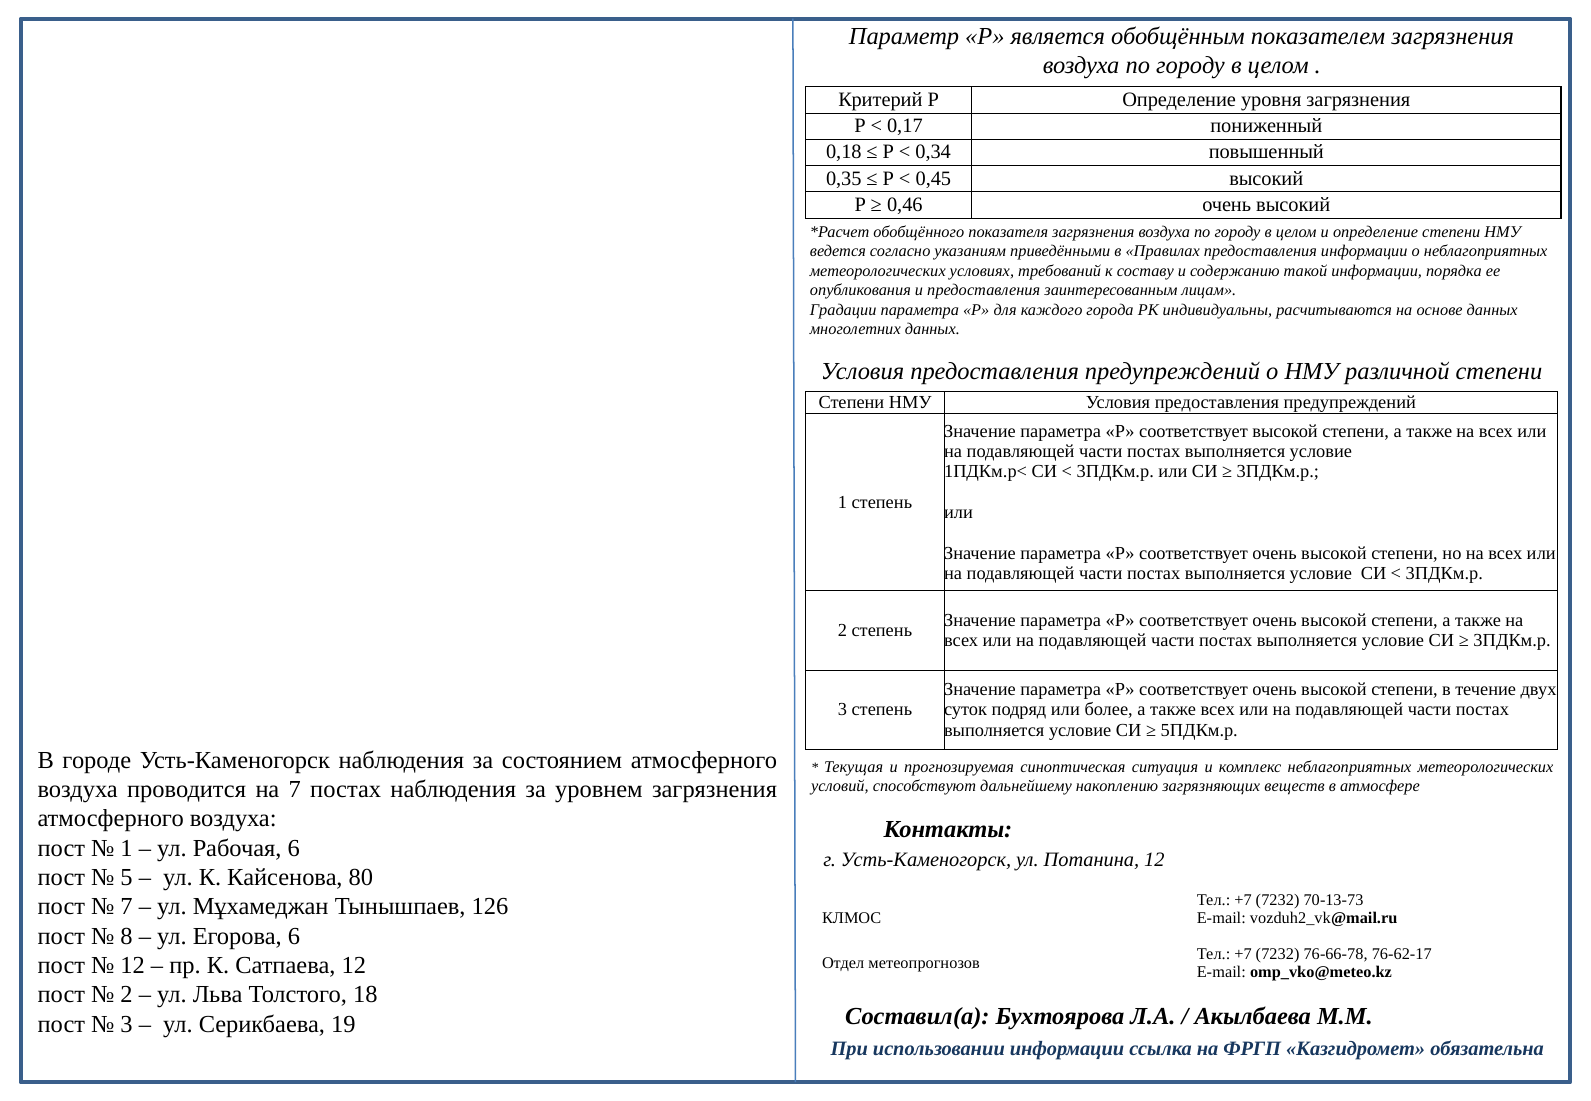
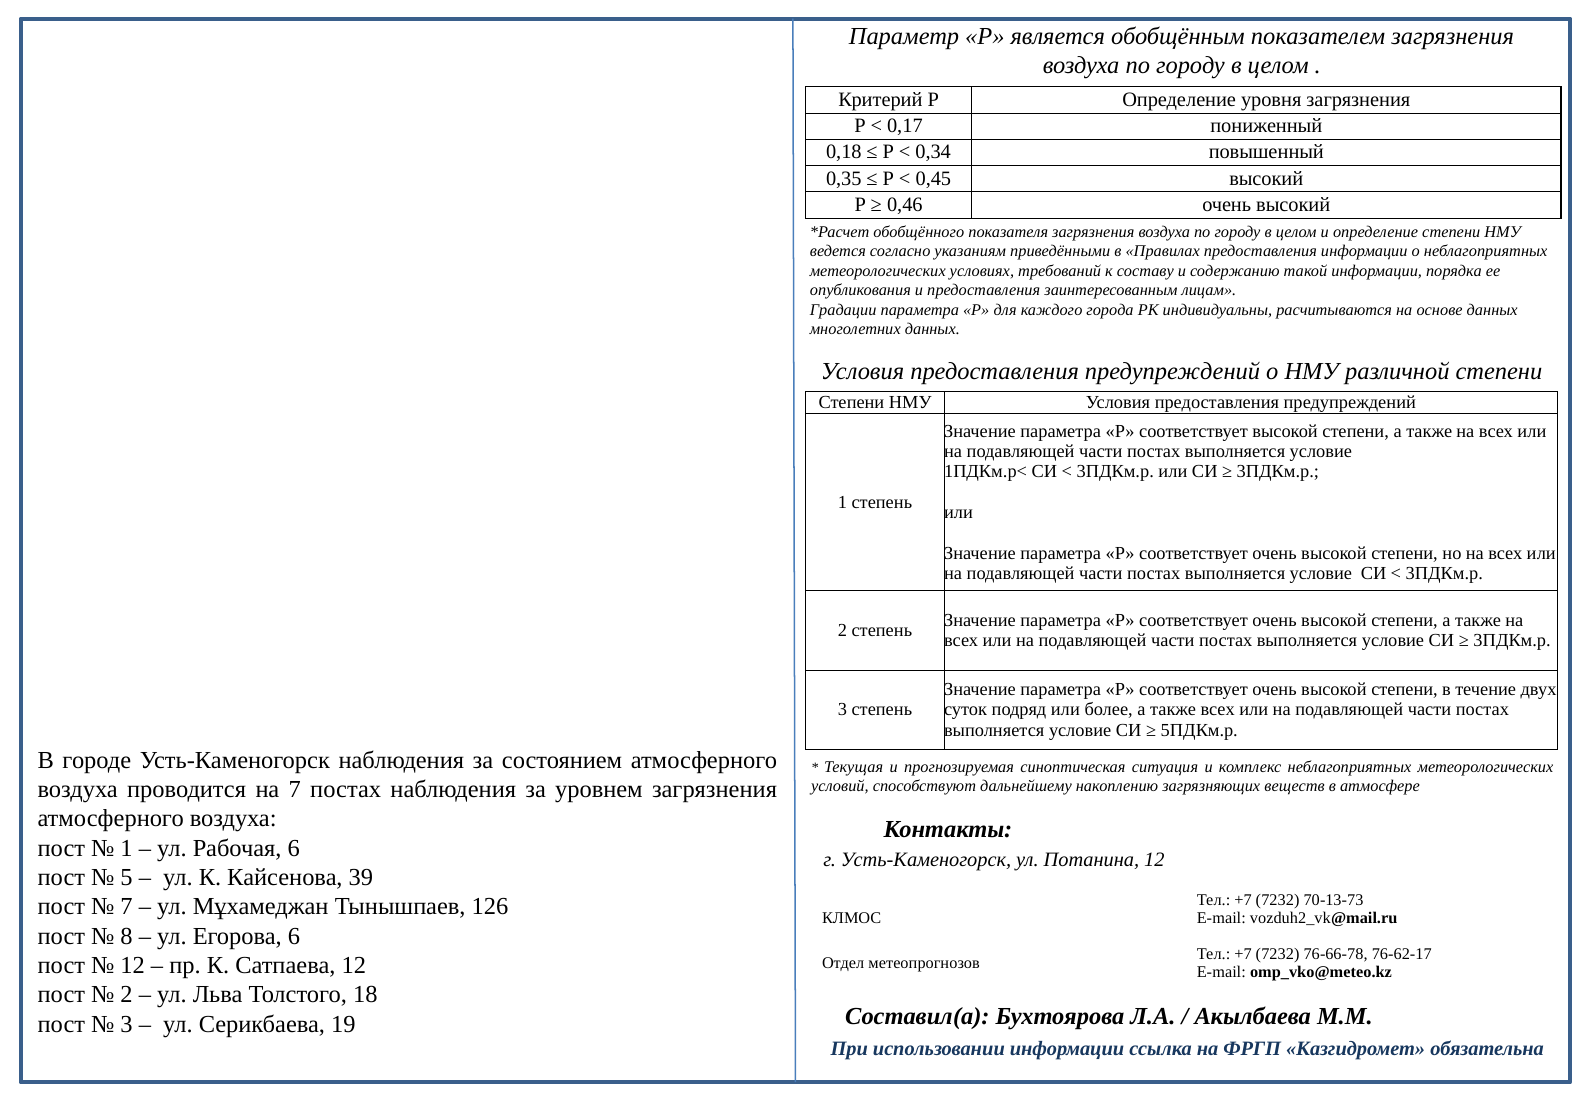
80: 80 -> 39 (361, 878)
